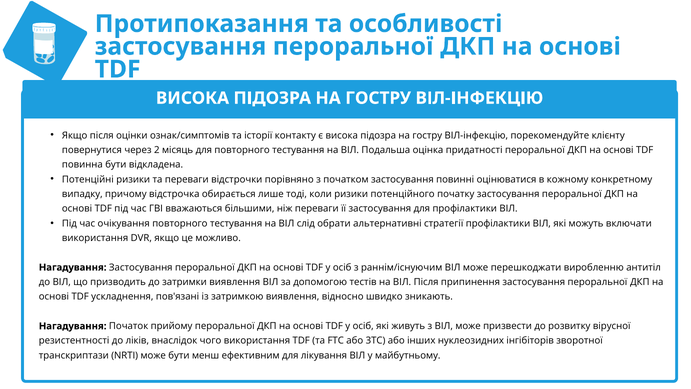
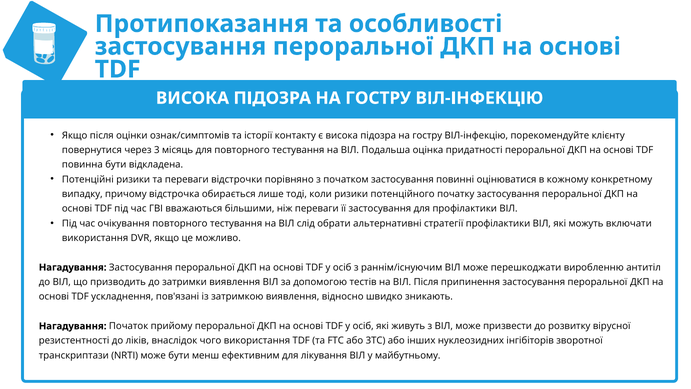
2: 2 -> 3 (157, 150)
